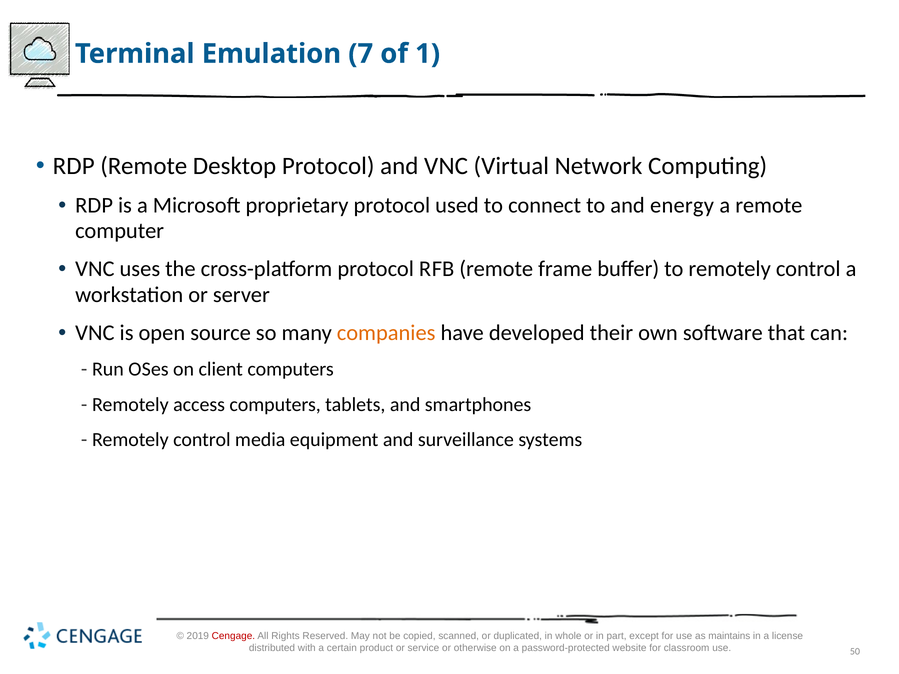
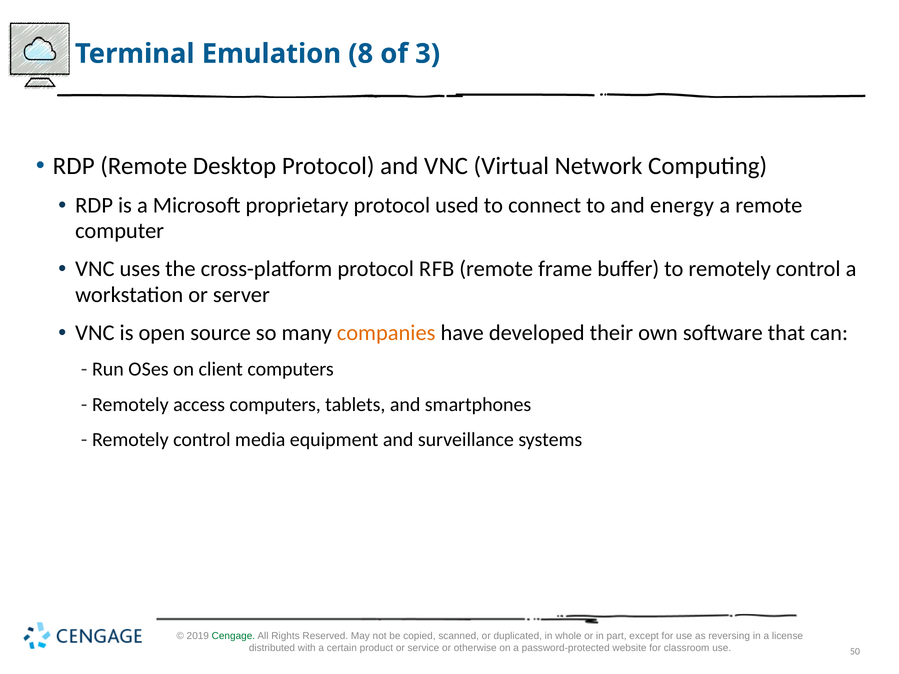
7: 7 -> 8 (361, 54)
1: 1 -> 3 (428, 54)
Cengage colour: red -> green (233, 636)
maintains: maintains -> reversing (729, 636)
